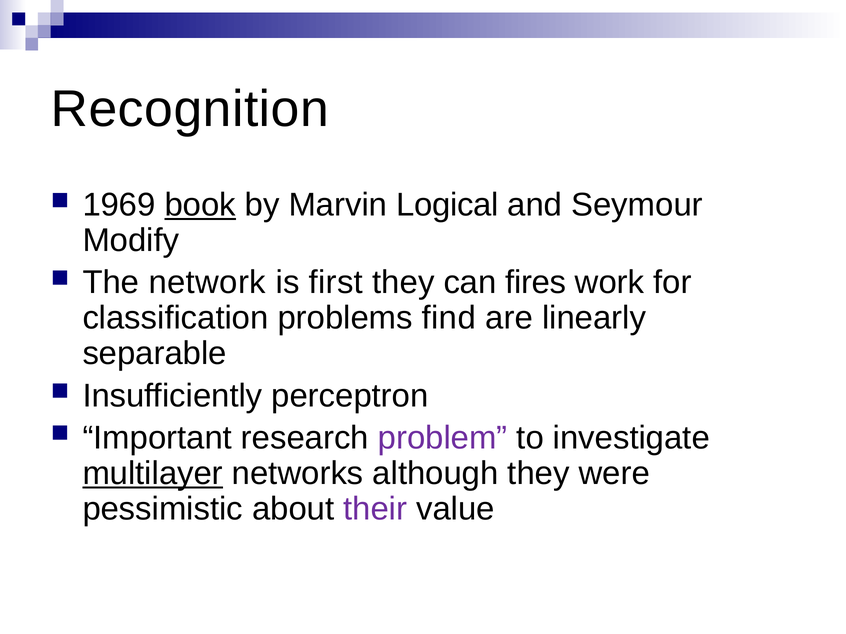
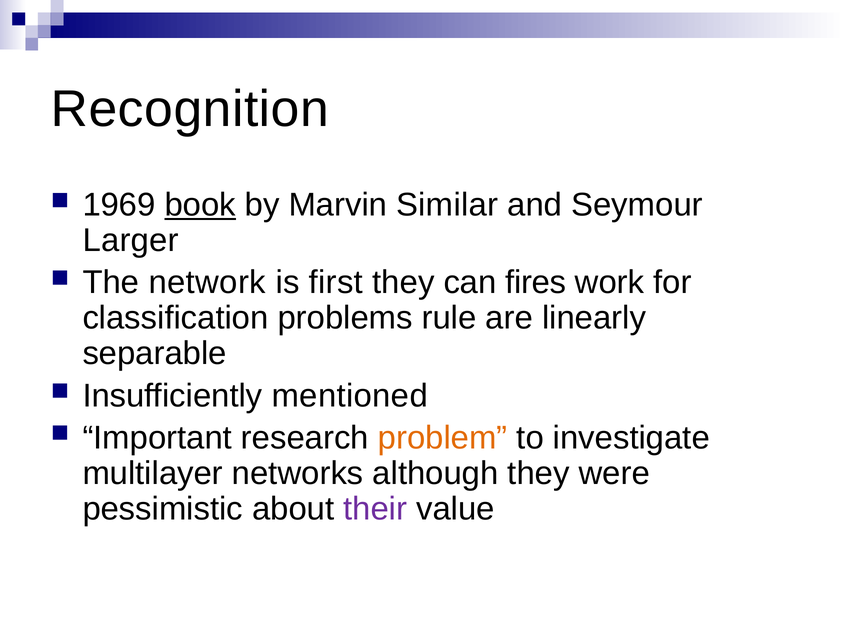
Logical: Logical -> Similar (447, 205)
Modify: Modify -> Larger (131, 241)
find: find -> rule (449, 318)
perceptron: perceptron -> mentioned (350, 396)
problem colour: purple -> orange (443, 438)
multilayer underline: present -> none (153, 474)
